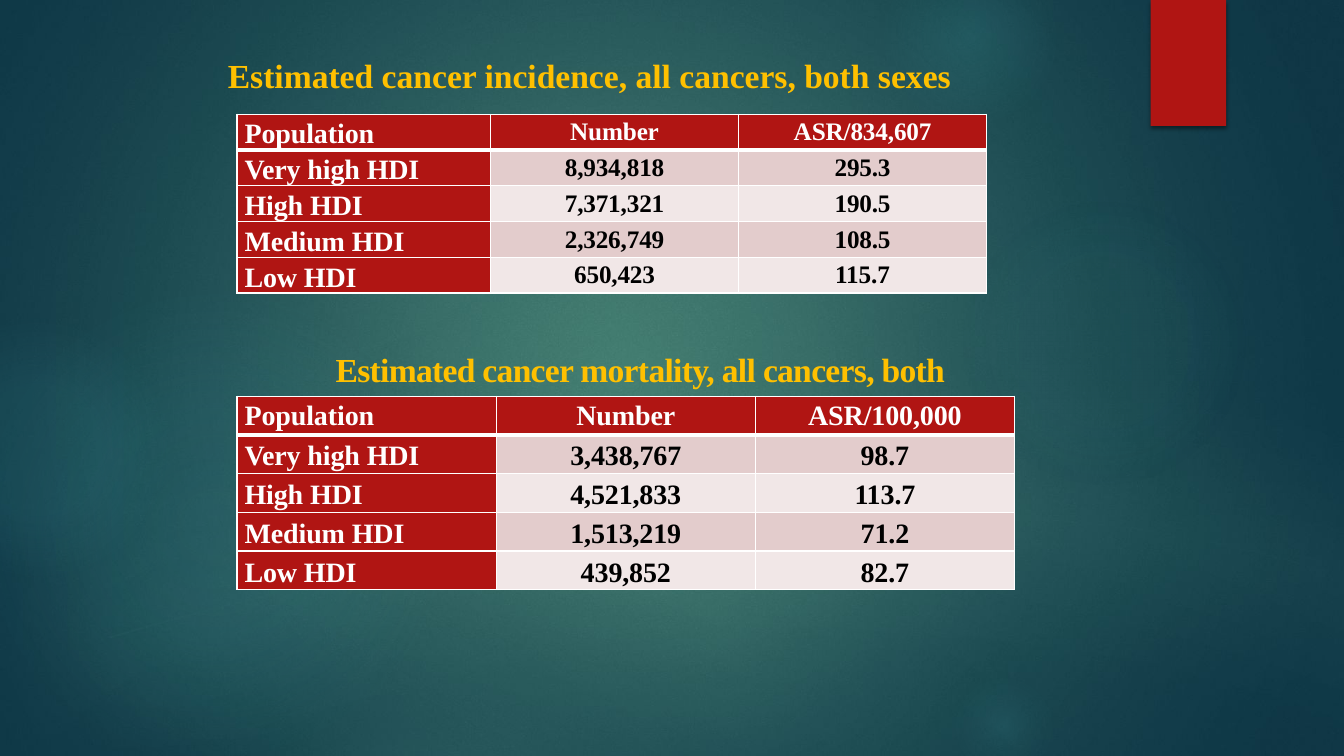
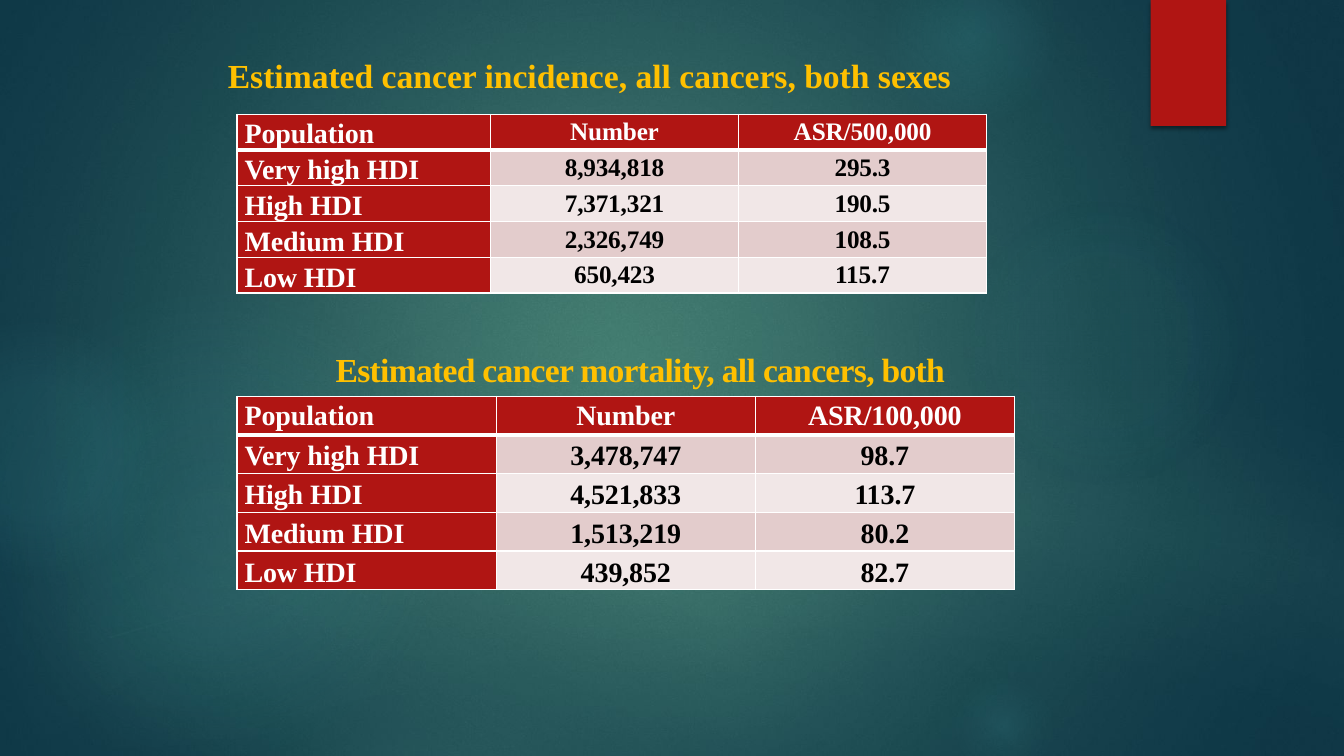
ASR/834,607: ASR/834,607 -> ASR/500,000 (863, 133)
3,438,767: 3,438,767 -> 3,478,747 (626, 457)
71.2: 71.2 -> 80.2 (885, 534)
